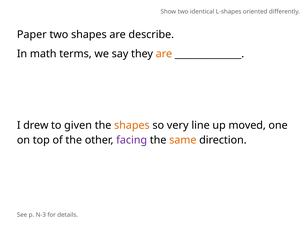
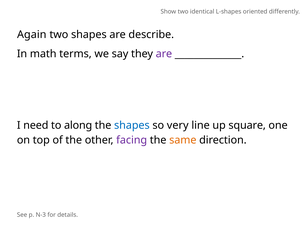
Paper: Paper -> Again (32, 35)
are colour: orange -> purple (164, 54)
drew: drew -> need (36, 125)
given: given -> along (78, 125)
shapes colour: orange -> blue (132, 125)
moved: moved -> square (247, 125)
